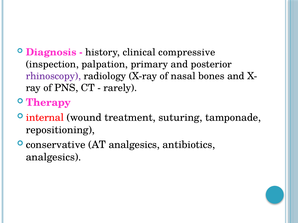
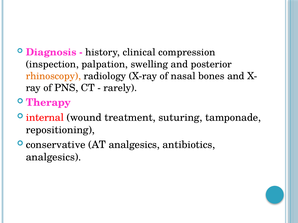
compressive: compressive -> compression (187, 52)
primary: primary -> swelling (149, 64)
rhinoscopy colour: purple -> orange (53, 76)
